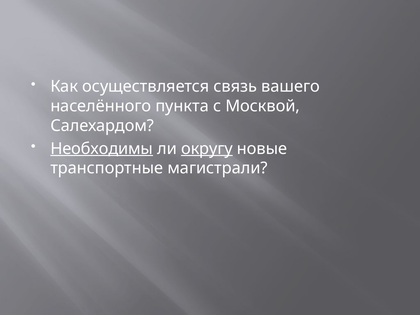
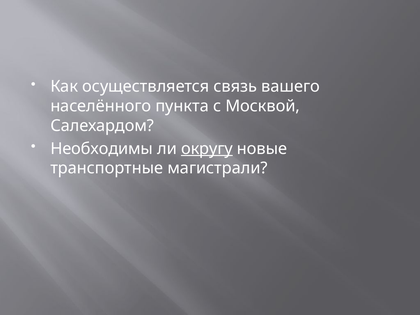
Необходимы underline: present -> none (102, 149)
